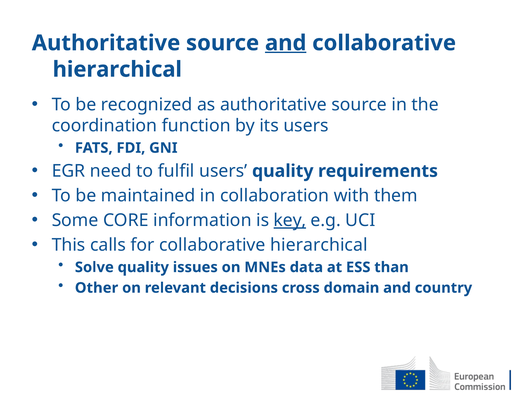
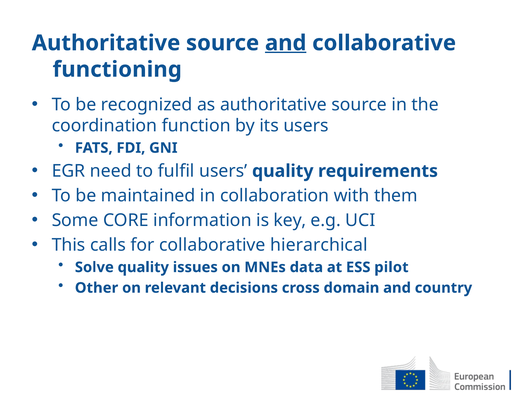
hierarchical: hierarchical -> functioning (117, 70)
key underline: present -> none (290, 221)
than: than -> pilot (391, 268)
